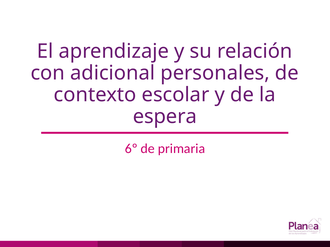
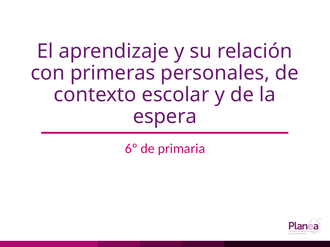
adicional: adicional -> primeras (113, 73)
